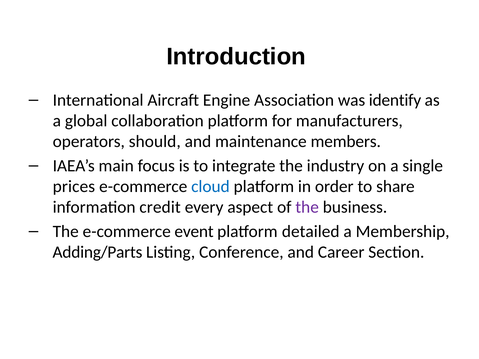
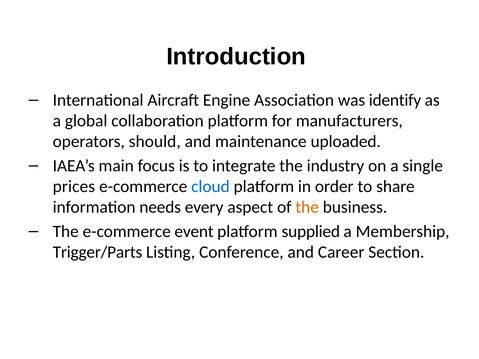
members: members -> uploaded (346, 142)
credit: credit -> needs (160, 207)
the colour: purple -> orange (307, 207)
detailed: detailed -> supplied (311, 232)
Adding/Parts: Adding/Parts -> Trigger/Parts (97, 252)
